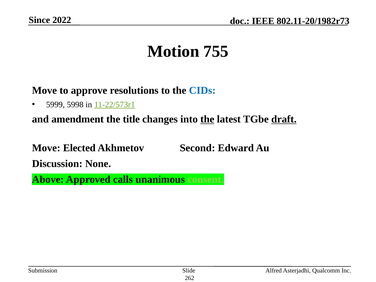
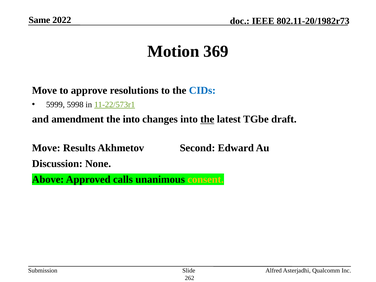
Since: Since -> Same (39, 20)
755: 755 -> 369 (216, 51)
the title: title -> into (131, 119)
draft underline: present -> none (284, 119)
Elected: Elected -> Results (79, 148)
consent colour: light green -> yellow (206, 179)
